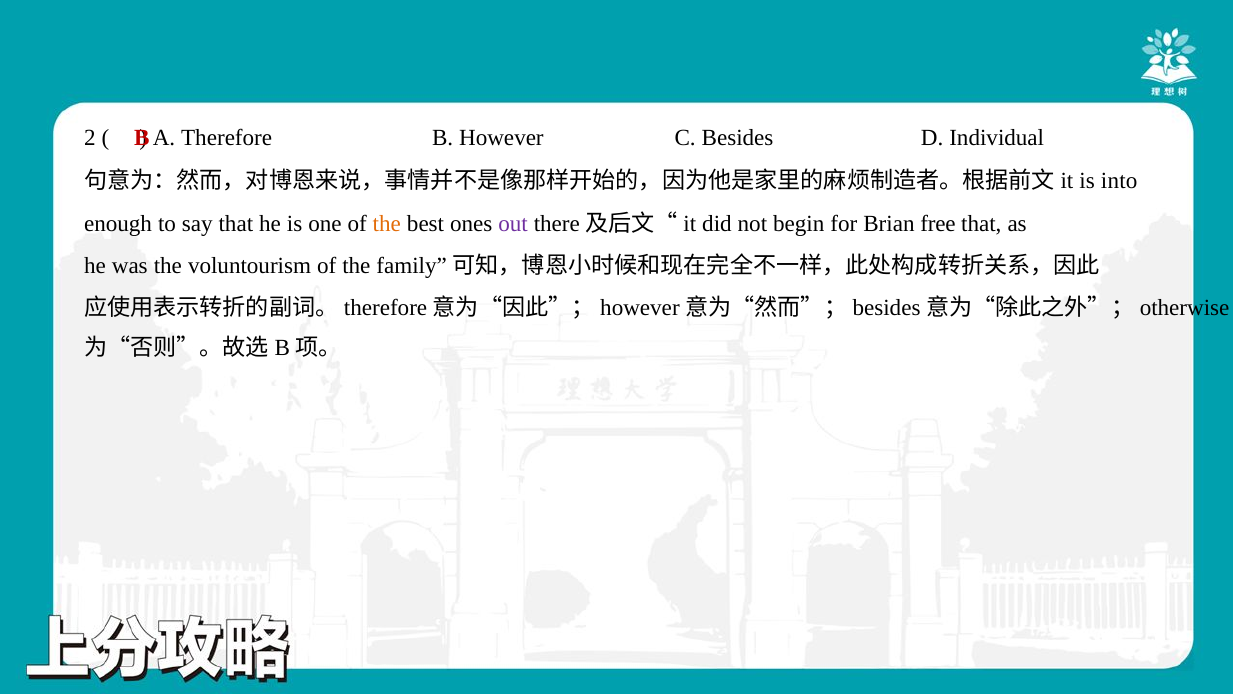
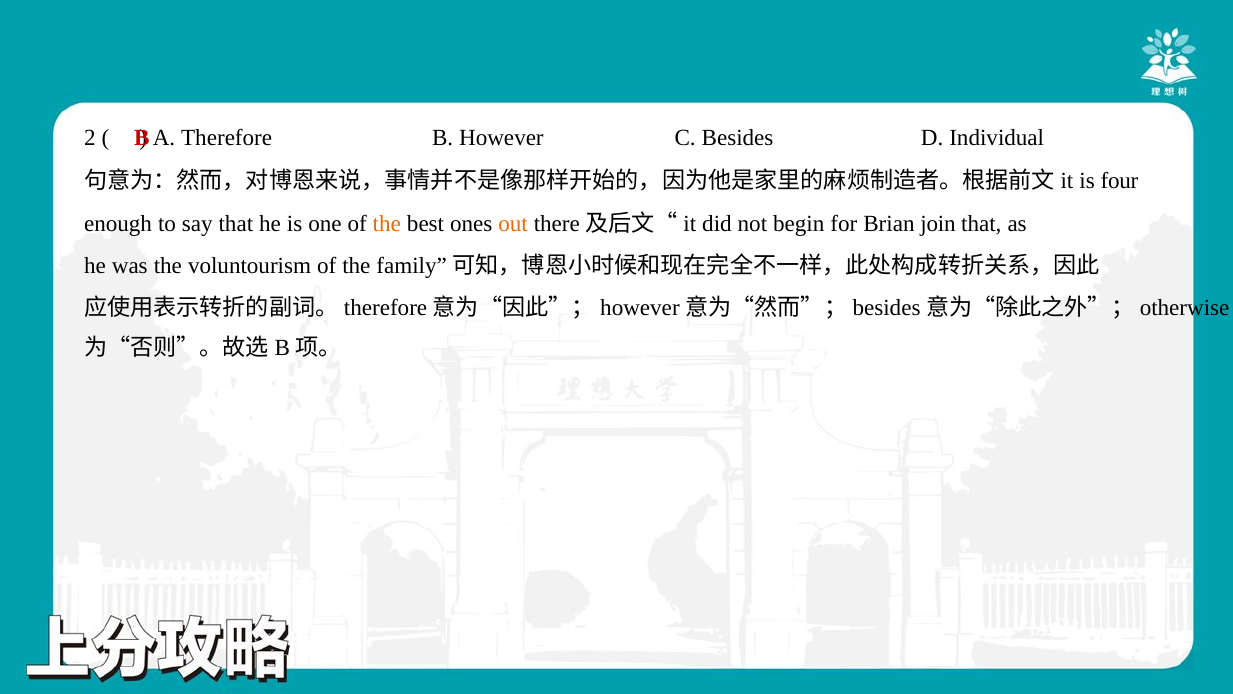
into: into -> four (1119, 181)
out colour: purple -> orange (513, 223)
free: free -> join (938, 223)
